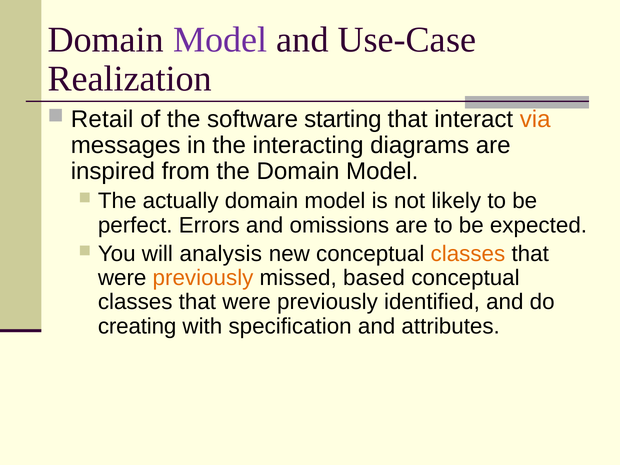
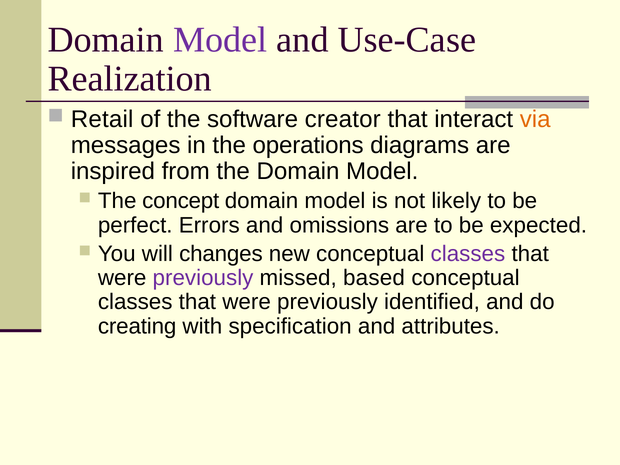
starting: starting -> creator (343, 119)
interacting: interacting -> operations (308, 145)
actually: actually -> concept (181, 201)
analysis: analysis -> changes (221, 254)
classes colour: orange -> purple (468, 254)
previously colour: orange -> purple (203, 278)
